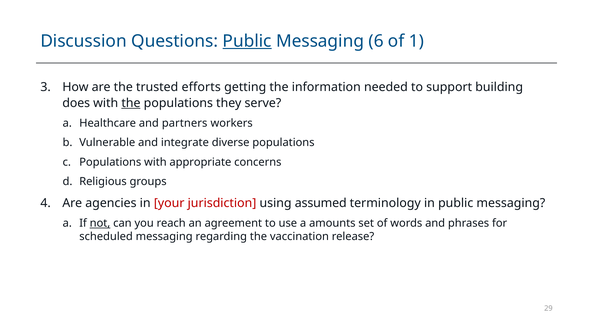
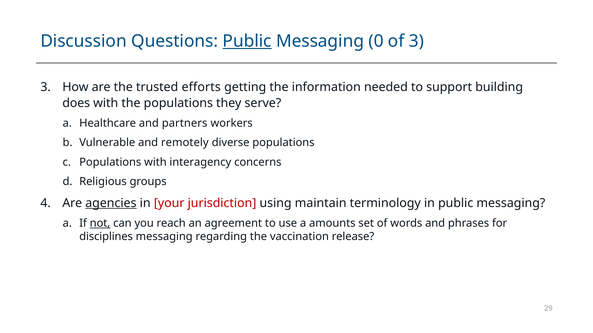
6: 6 -> 0 (376, 41)
of 1: 1 -> 3 (416, 41)
the underline: present -> none (131, 103)
integrate: integrate -> remotely (185, 143)
appropriate: appropriate -> interagency (200, 162)
agencies underline: none -> present (111, 203)
assumed: assumed -> maintain (321, 203)
scheduled: scheduled -> disciplines (106, 237)
